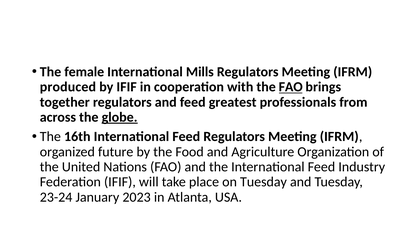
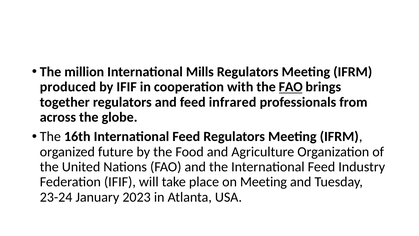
female: female -> million (84, 72)
greatest: greatest -> infrared (233, 102)
globe underline: present -> none (120, 117)
on Tuesday: Tuesday -> Meeting (264, 182)
